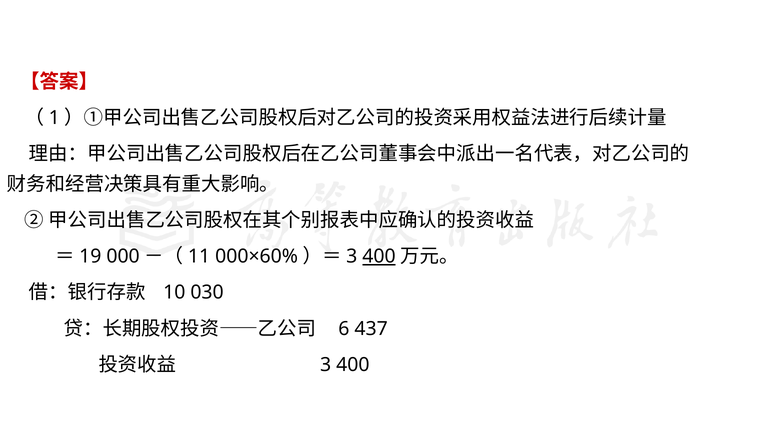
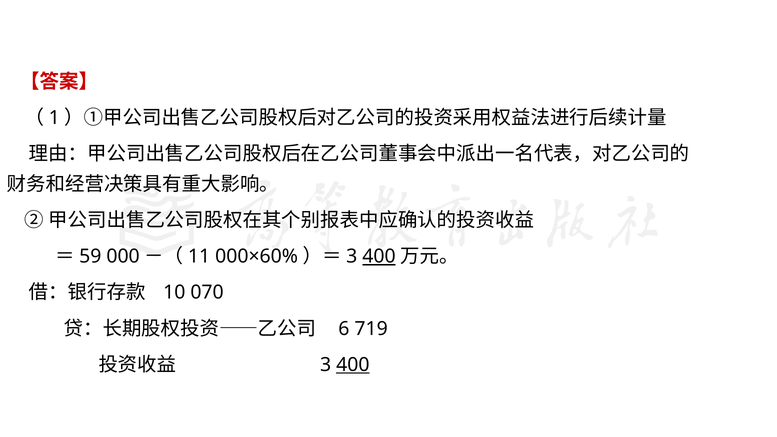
19: 19 -> 59 (90, 256)
030: 030 -> 070 (207, 293)
437: 437 -> 719 (371, 329)
400 underline: none -> present (353, 365)
